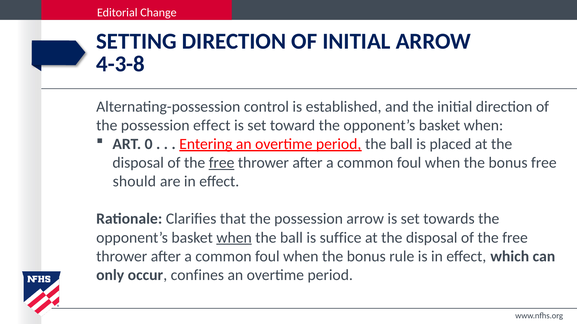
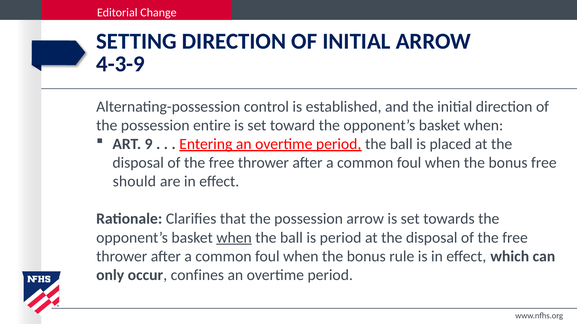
4-3-8: 4-3-8 -> 4-3-9 (121, 64)
possession effect: effect -> entire (212, 126)
0: 0 -> 9 (149, 144)
free underline: present -> none (222, 163)
is suffice: suffice -> period (341, 238)
